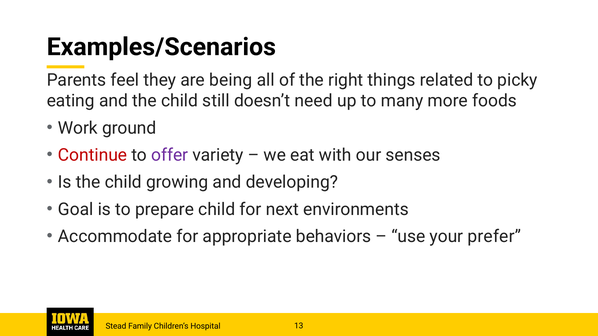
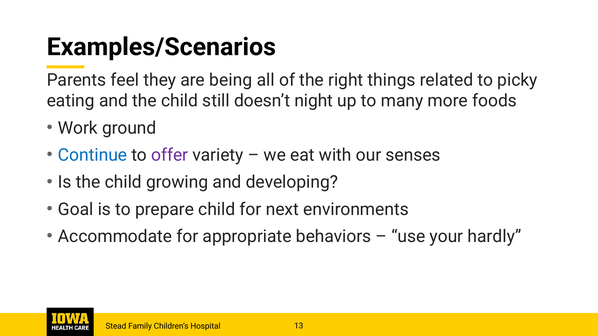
need: need -> night (314, 101)
Continue colour: red -> blue (93, 155)
prefer: prefer -> hardly (494, 237)
